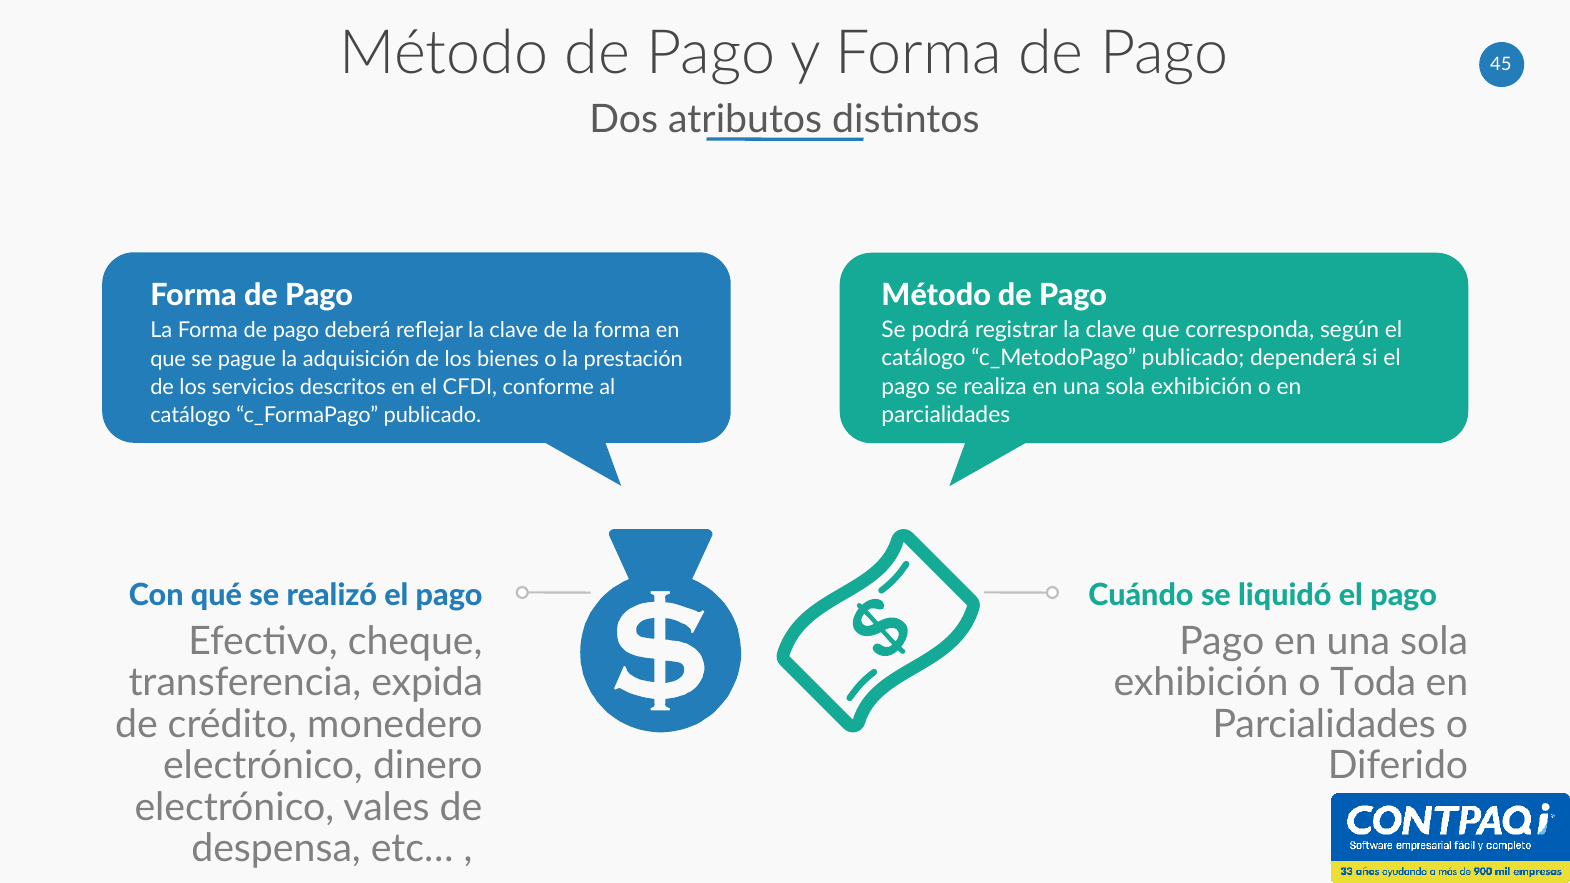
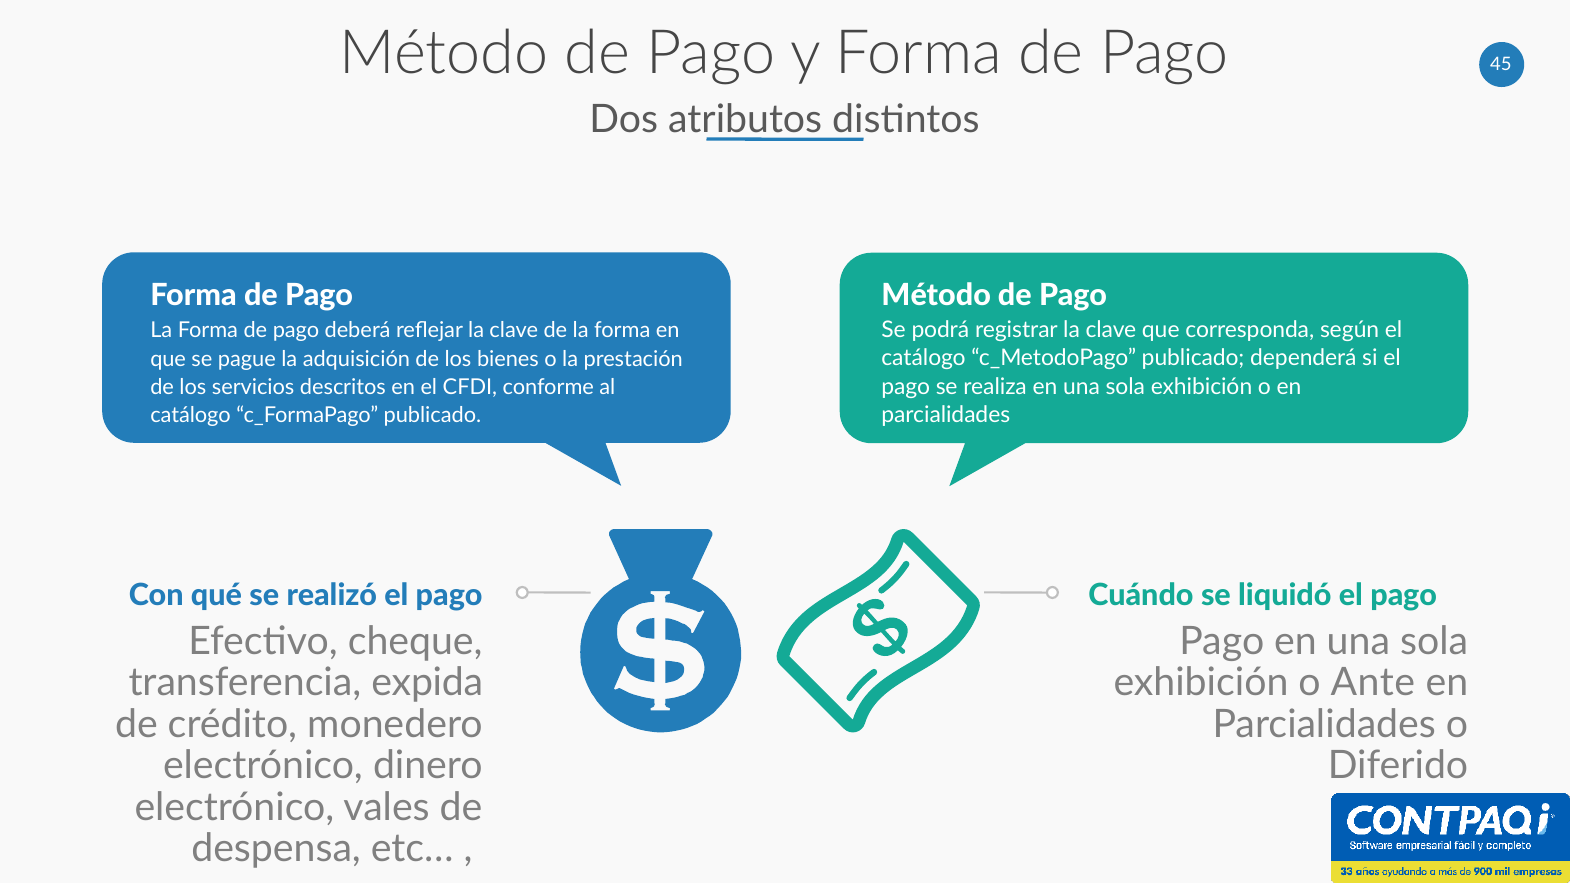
Toda: Toda -> Ante (1373, 683)
